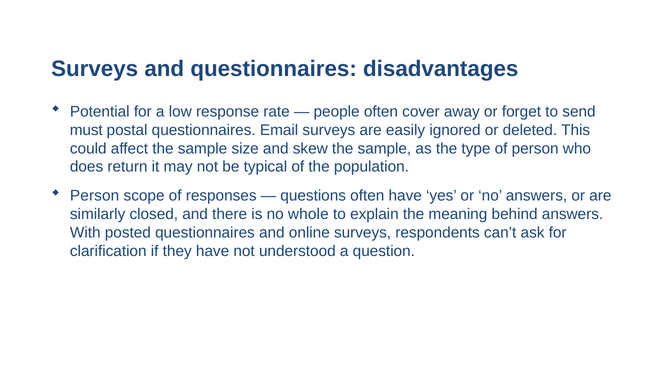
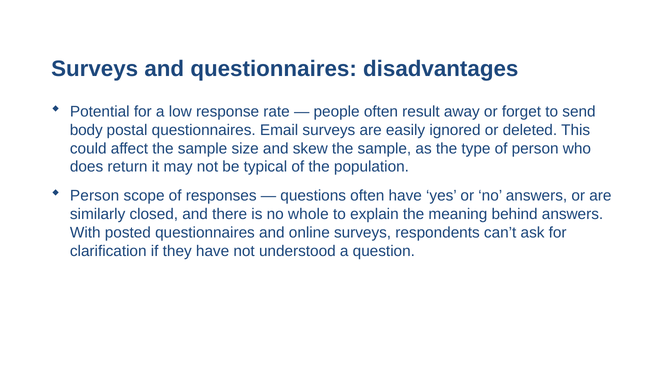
cover: cover -> result (421, 111)
must: must -> body (86, 130)
